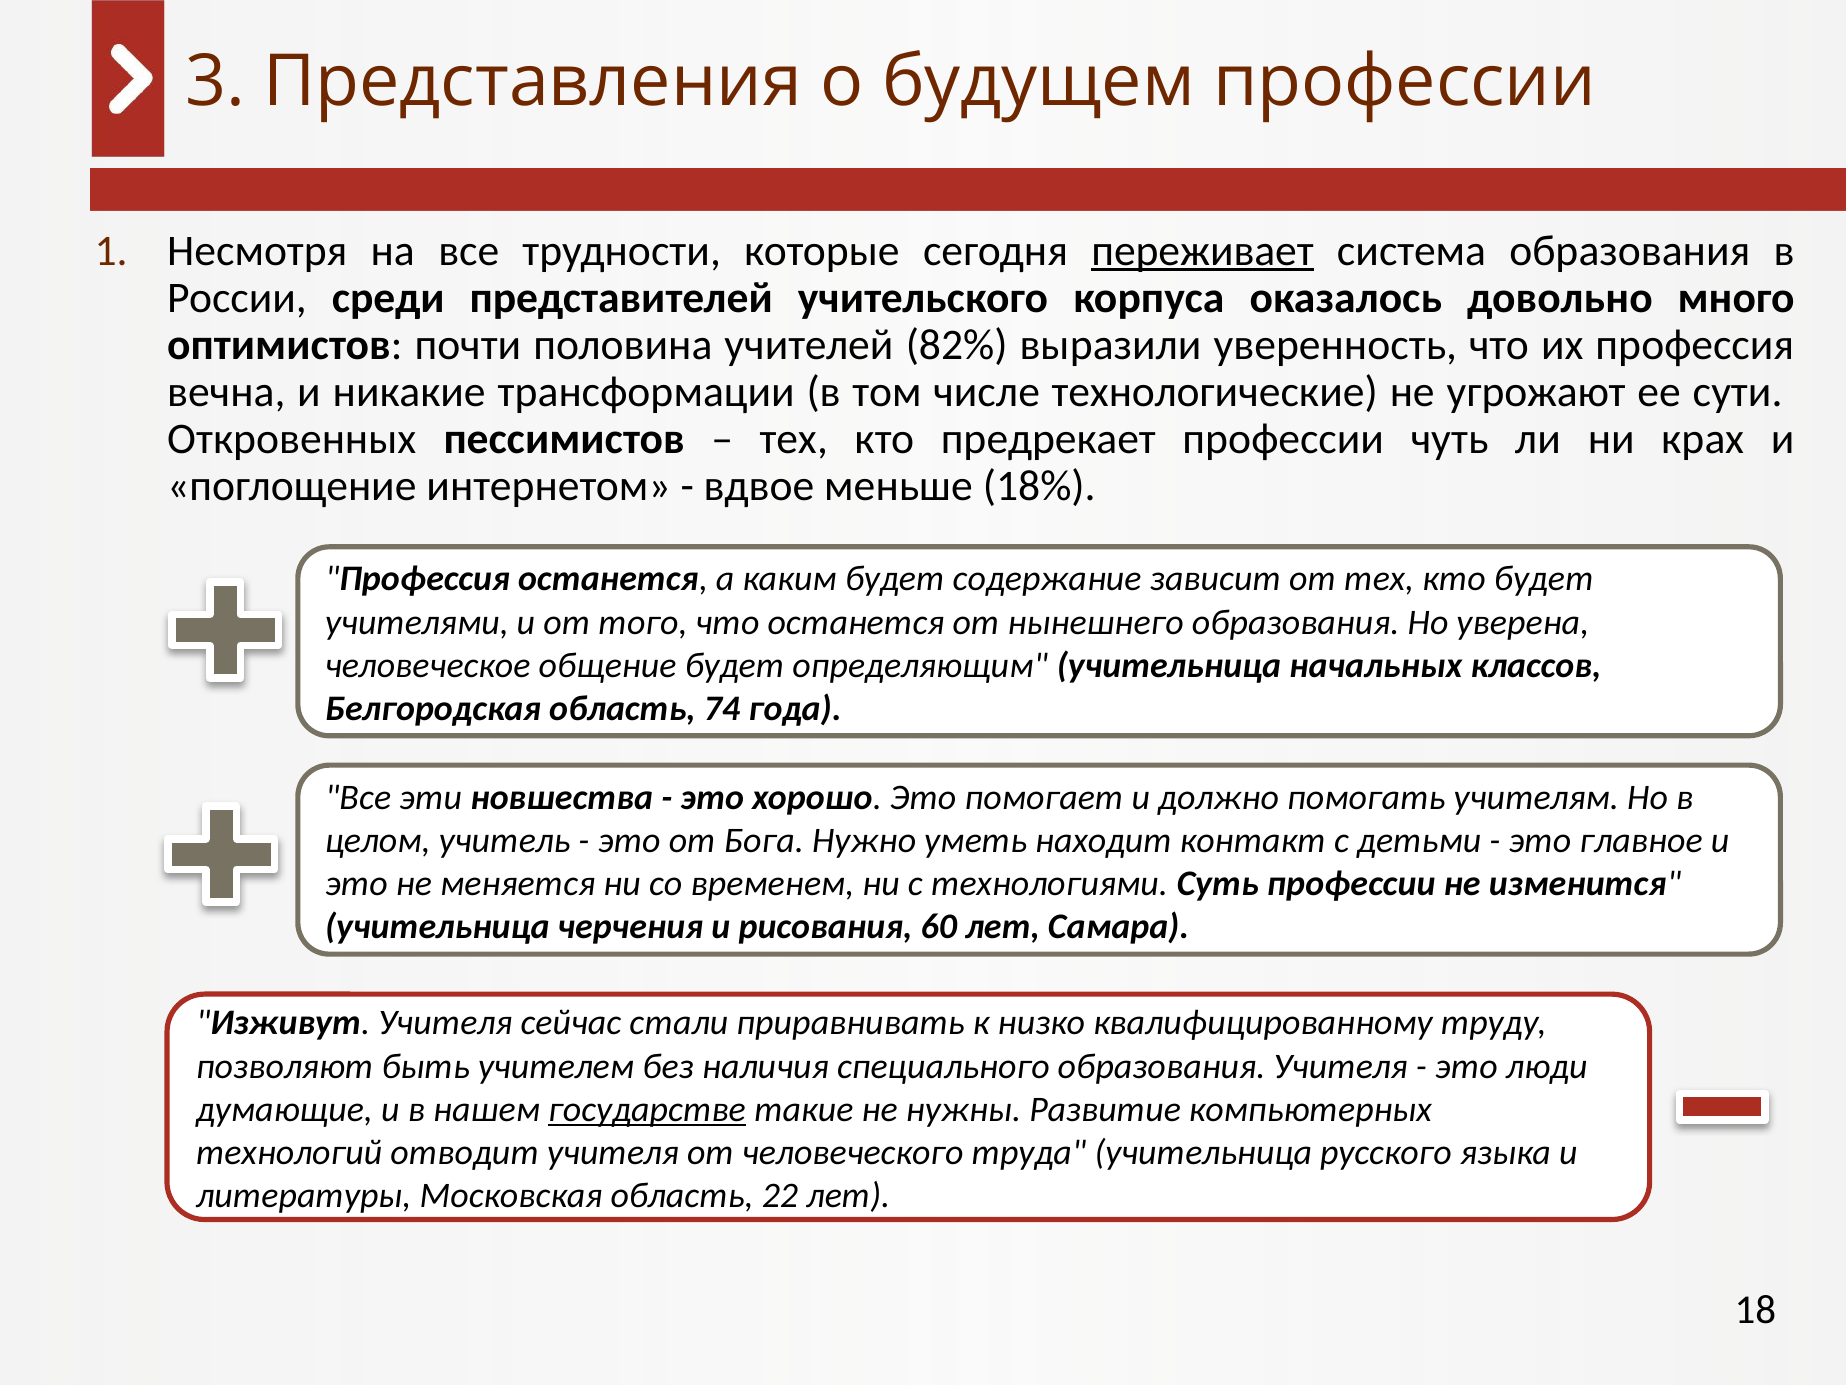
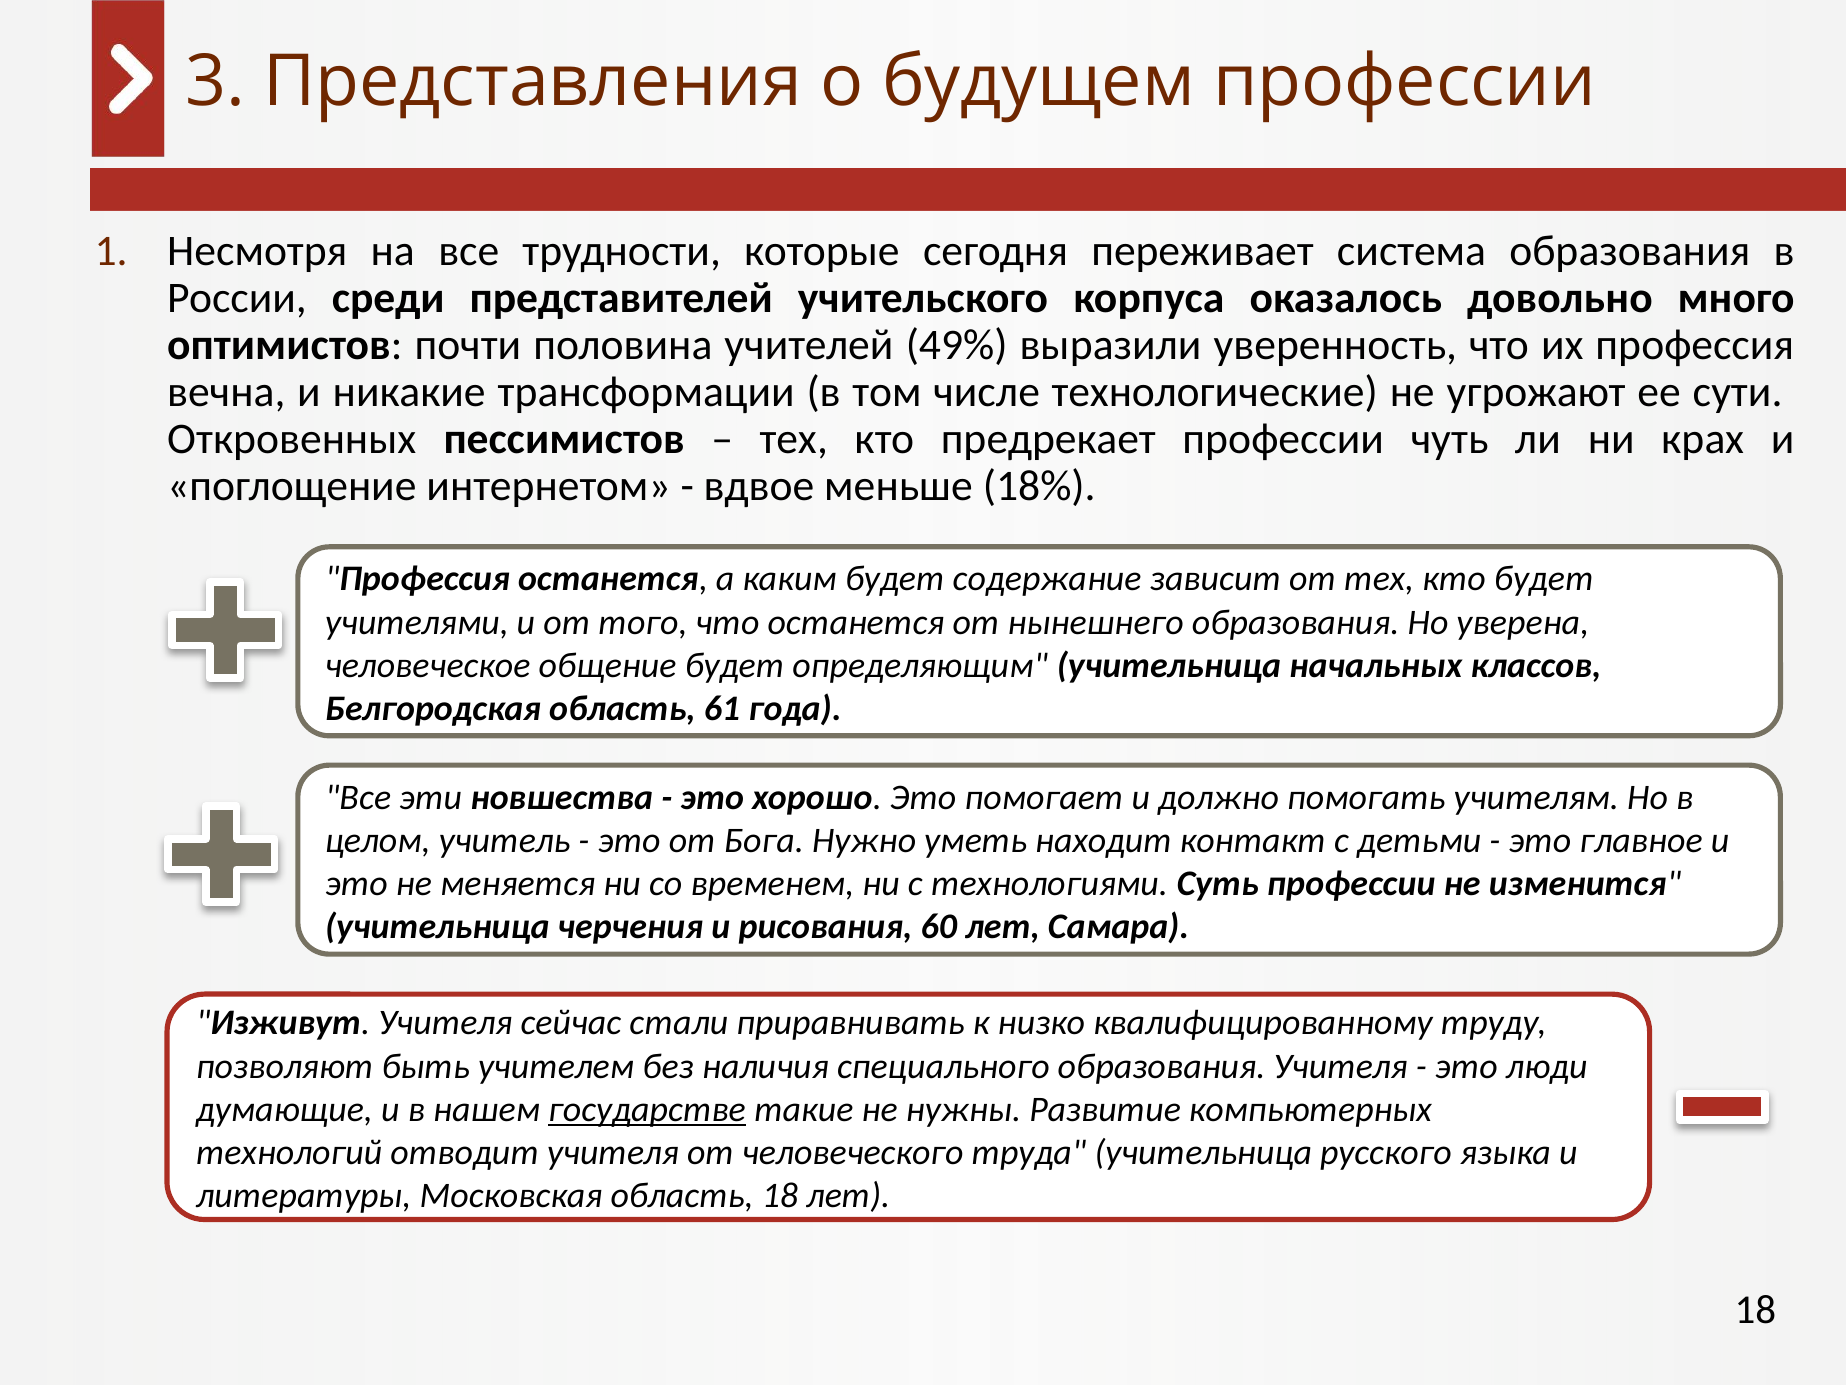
переживает underline: present -> none (1203, 251)
82%: 82% -> 49% (957, 345)
74: 74 -> 61 (722, 708)
область 22: 22 -> 18 (780, 1195)
